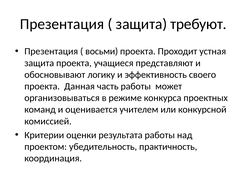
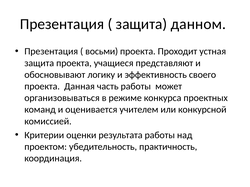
требуют: требуют -> данном (198, 24)
